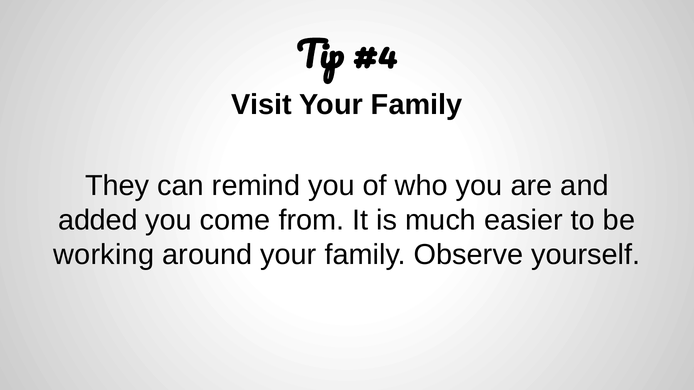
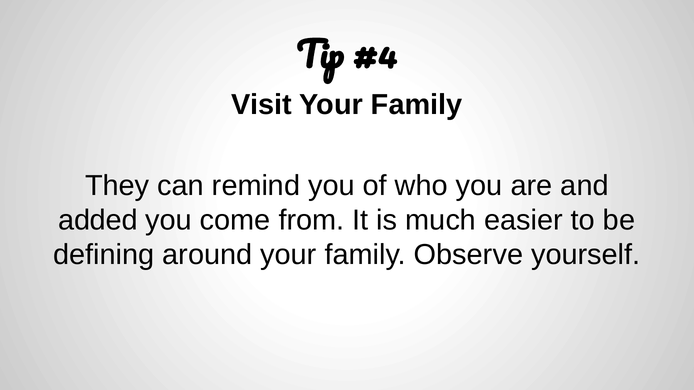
working: working -> defining (104, 255)
